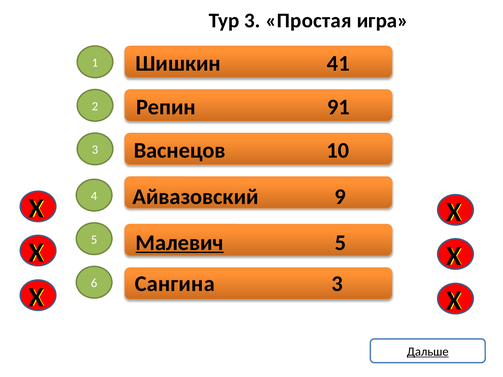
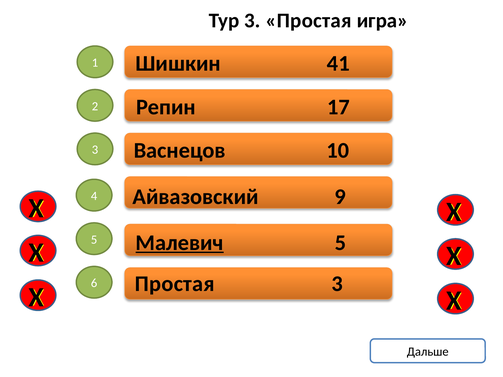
91: 91 -> 17 (339, 107)
Сангина: Сангина -> Простая (175, 284)
Дальше underline: present -> none (428, 352)
